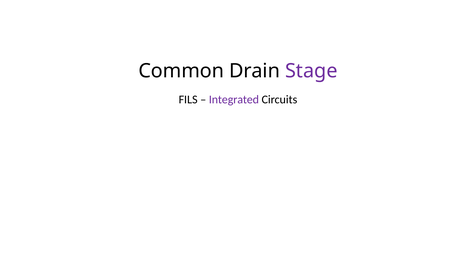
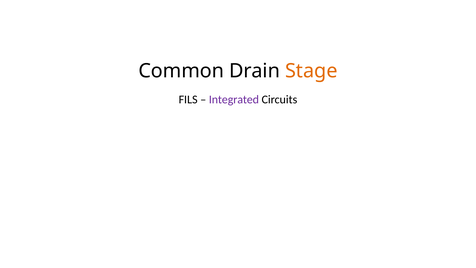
Stage colour: purple -> orange (311, 71)
